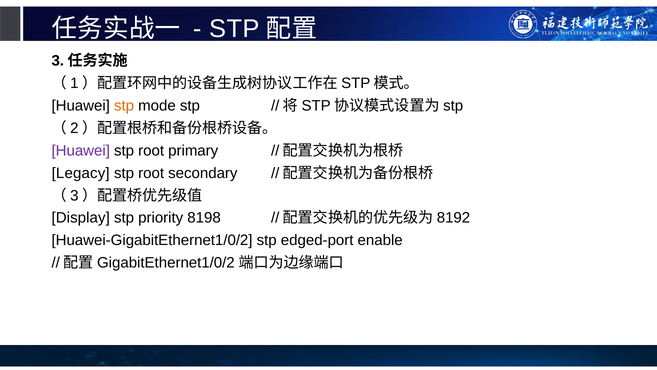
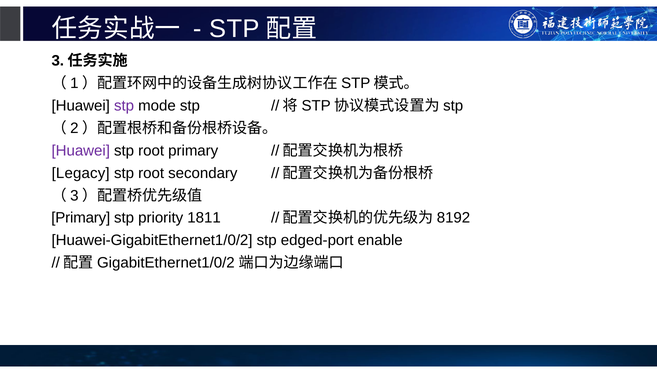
stp colour: orange -> purple (124, 106)
Display: Display -> Primary (81, 218)
8198: 8198 -> 1811 (204, 218)
